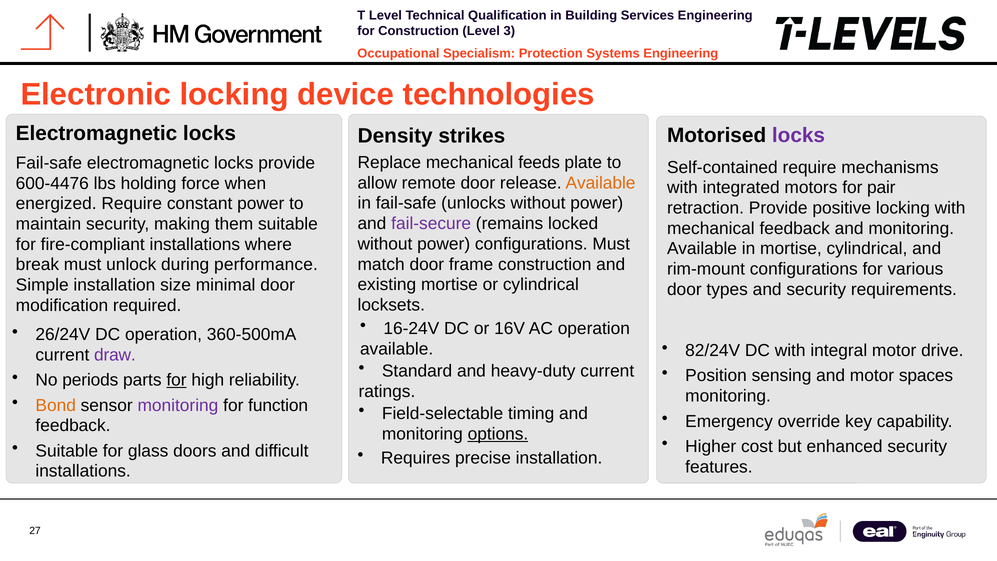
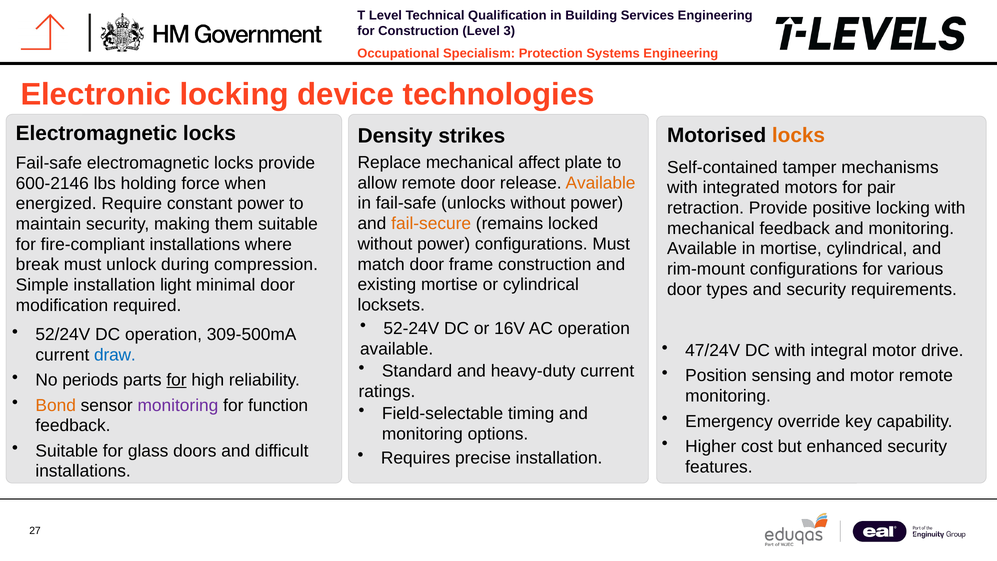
locks colour: purple -> orange (799, 136)
feeds: feeds -> affect (539, 163)
Self-contained require: require -> tamper (810, 167)
600-4476: 600-4476 -> 600-2146 (52, 183)
fail-secure colour: purple -> orange (431, 224)
performance: performance -> compression (266, 265)
size: size -> light (176, 285)
16-24V: 16-24V -> 52-24V (411, 328)
26/24V: 26/24V -> 52/24V (63, 335)
360-500mA: 360-500mA -> 309-500mA (252, 335)
82/24V: 82/24V -> 47/24V (713, 351)
draw colour: purple -> blue (115, 355)
motor spaces: spaces -> remote (926, 376)
options underline: present -> none (498, 434)
